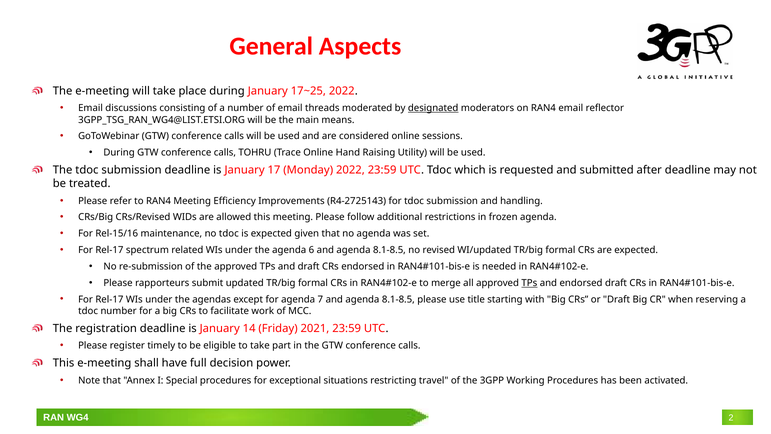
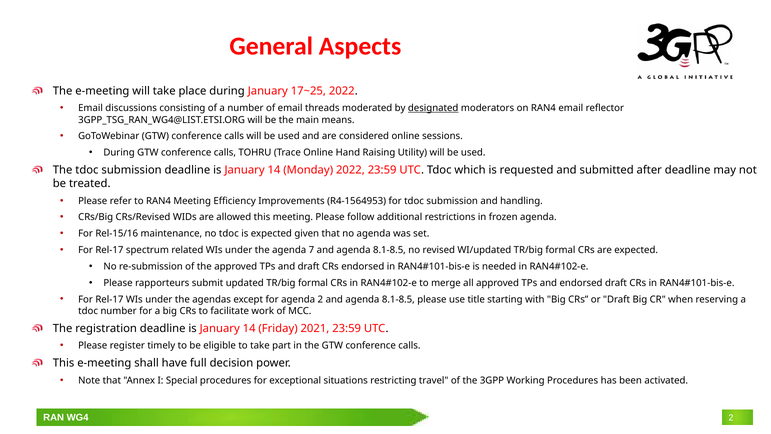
17: 17 -> 14 (274, 170)
R4-2725143: R4-2725143 -> R4-1564953 (357, 201)
6: 6 -> 7 (311, 250)
TPs underline: present -> none (529, 283)
agenda 7: 7 -> 2 (320, 299)
